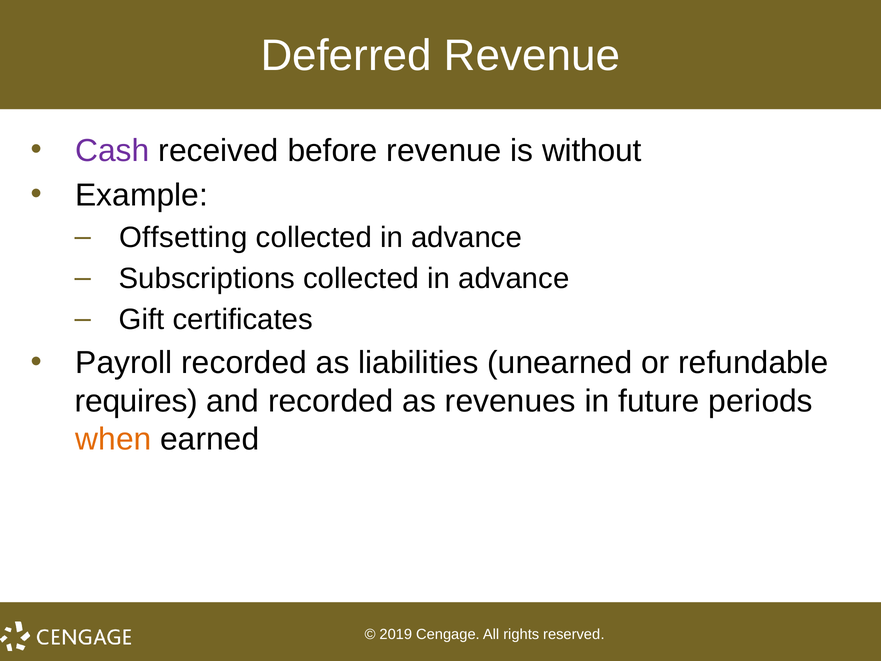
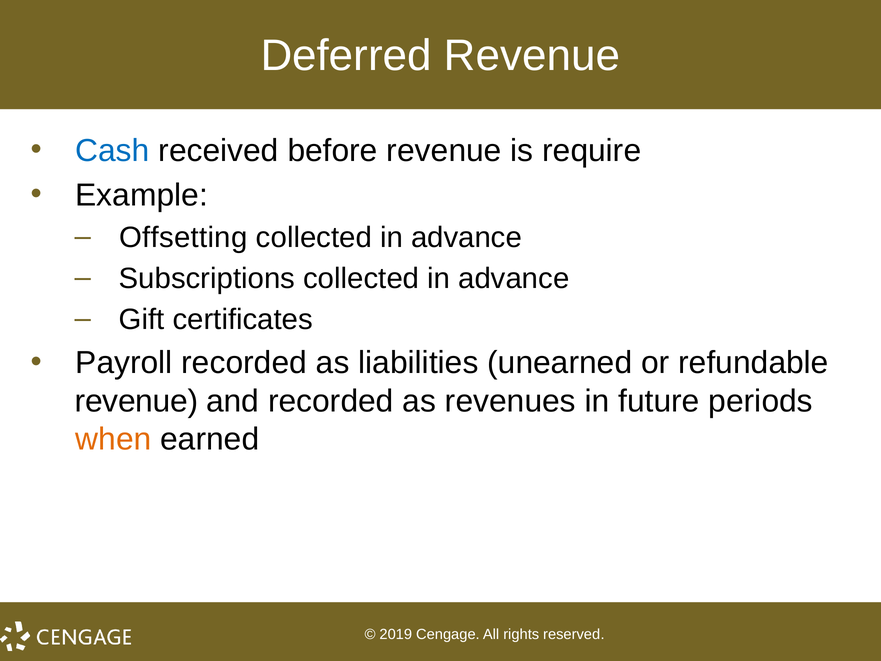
Cash colour: purple -> blue (112, 151)
without: without -> require (592, 151)
requires: requires -> revenue (136, 401)
